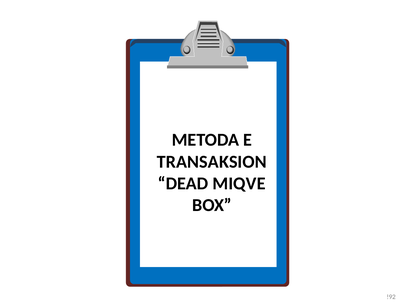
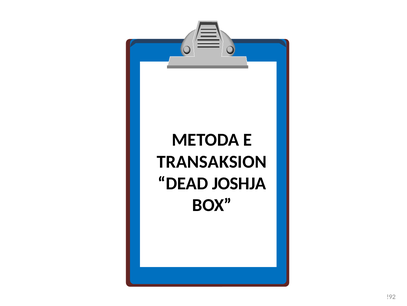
MIQVE: MIQVE -> JOSHJA (239, 183)
